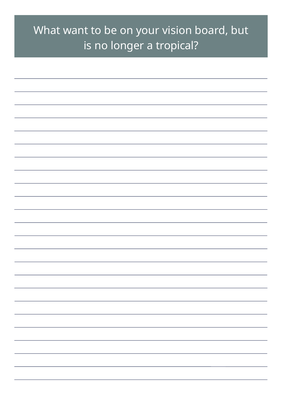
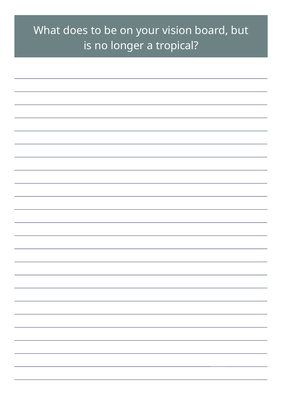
want: want -> does (76, 30)
